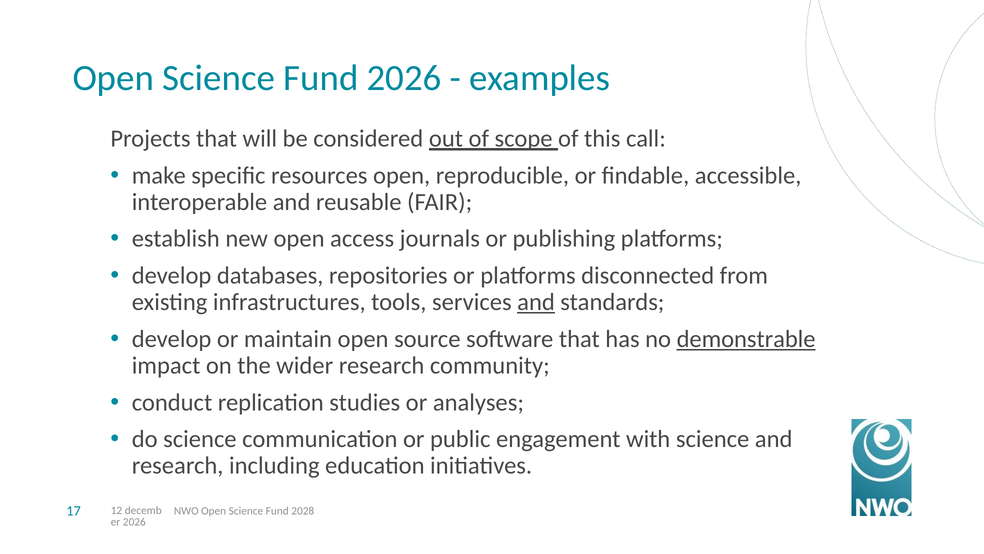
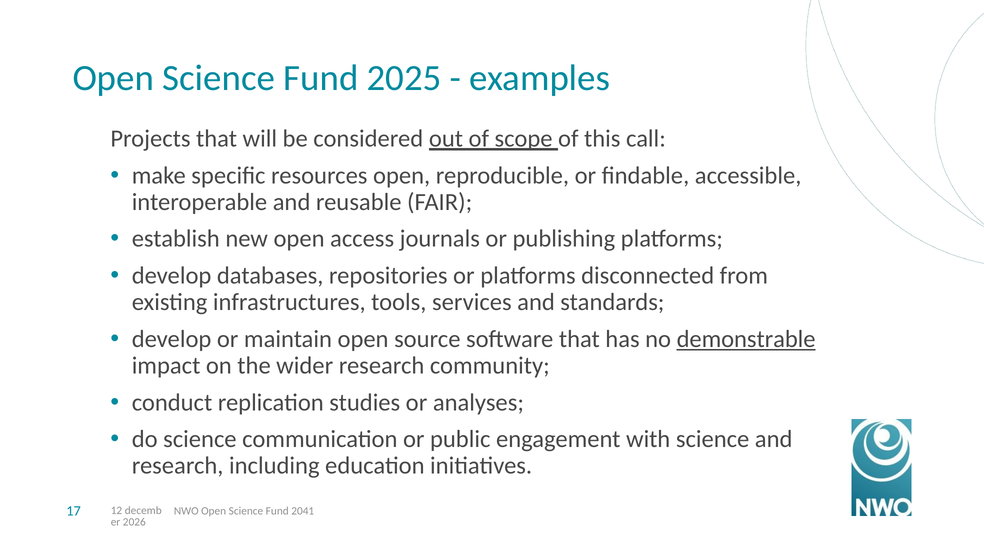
Fund 2026: 2026 -> 2025 (404, 78)
and underline: present -> none (536, 302)
2028: 2028 -> 2041 (303, 510)
